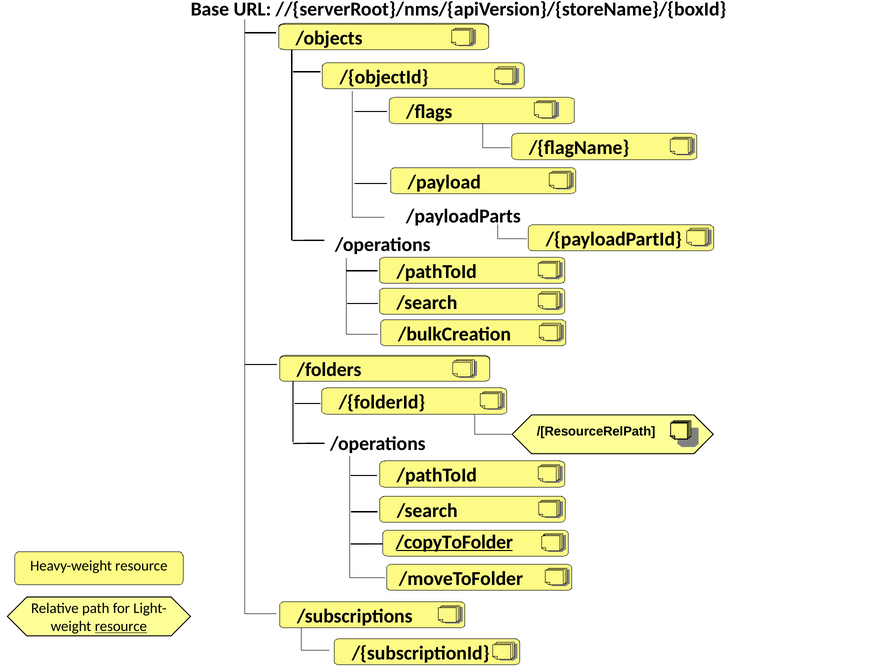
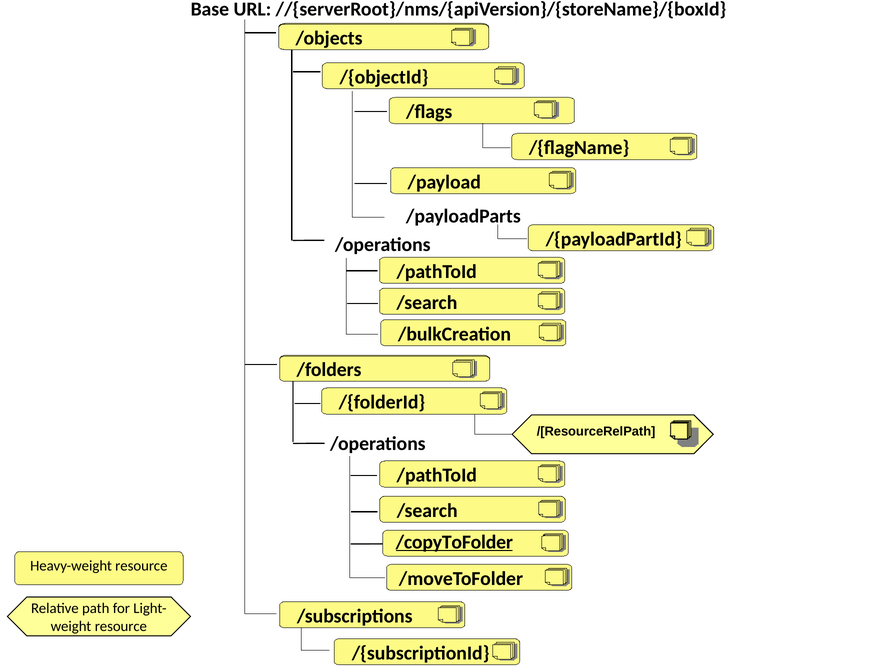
resource underline: present -> none (121, 626)
